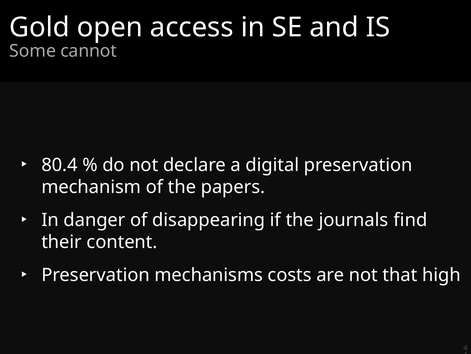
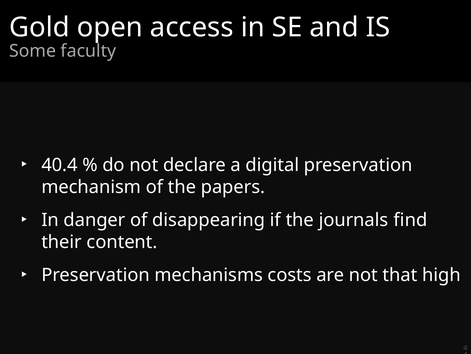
cannot: cannot -> faculty (88, 51)
80.4: 80.4 -> 40.4 (60, 165)
